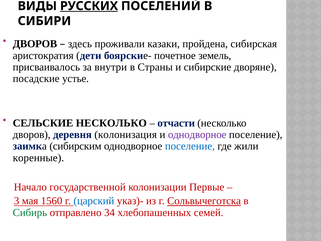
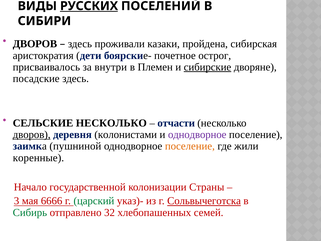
земель: земель -> острог (215, 55)
Страны: Страны -> Племен (155, 67)
сибирские underline: none -> present (208, 67)
посадские устье: устье -> здесь (76, 79)
дворов underline: none -> present (32, 134)
колонизация: колонизация -> колонистами (126, 134)
сибирским: сибирским -> пушниной (75, 146)
поселение colour: blue -> orange (190, 146)
Первые: Первые -> Страны (207, 187)
1560: 1560 -> 6666 (52, 201)
царский colour: blue -> green (94, 201)
34: 34 -> 32 (110, 212)
